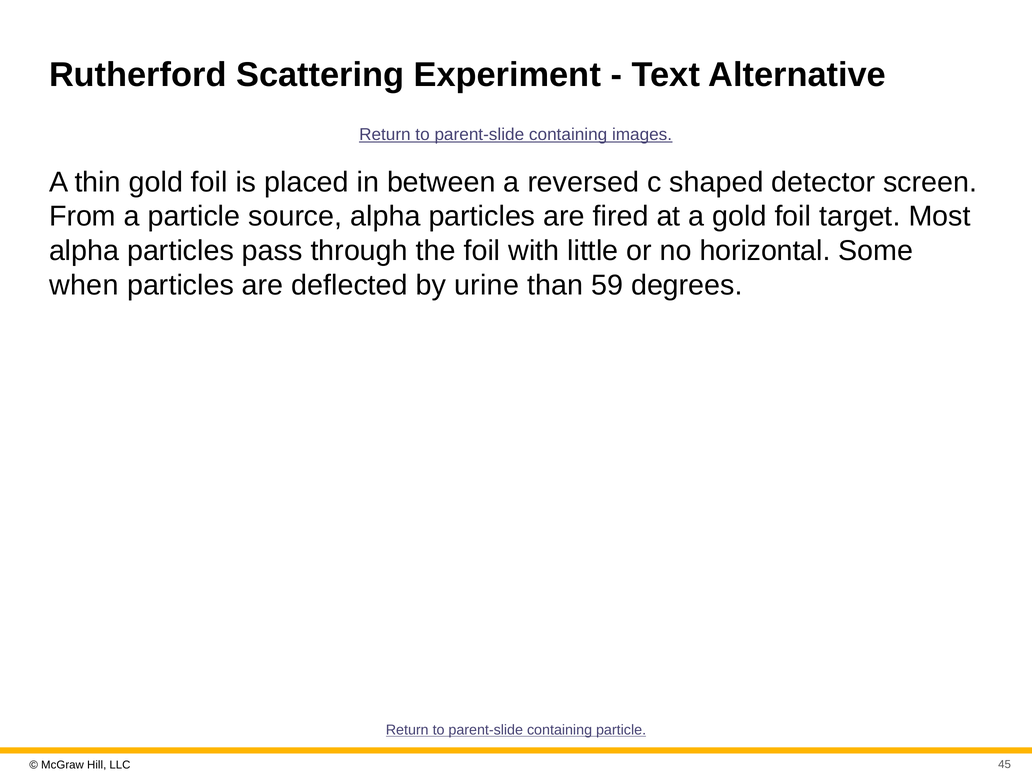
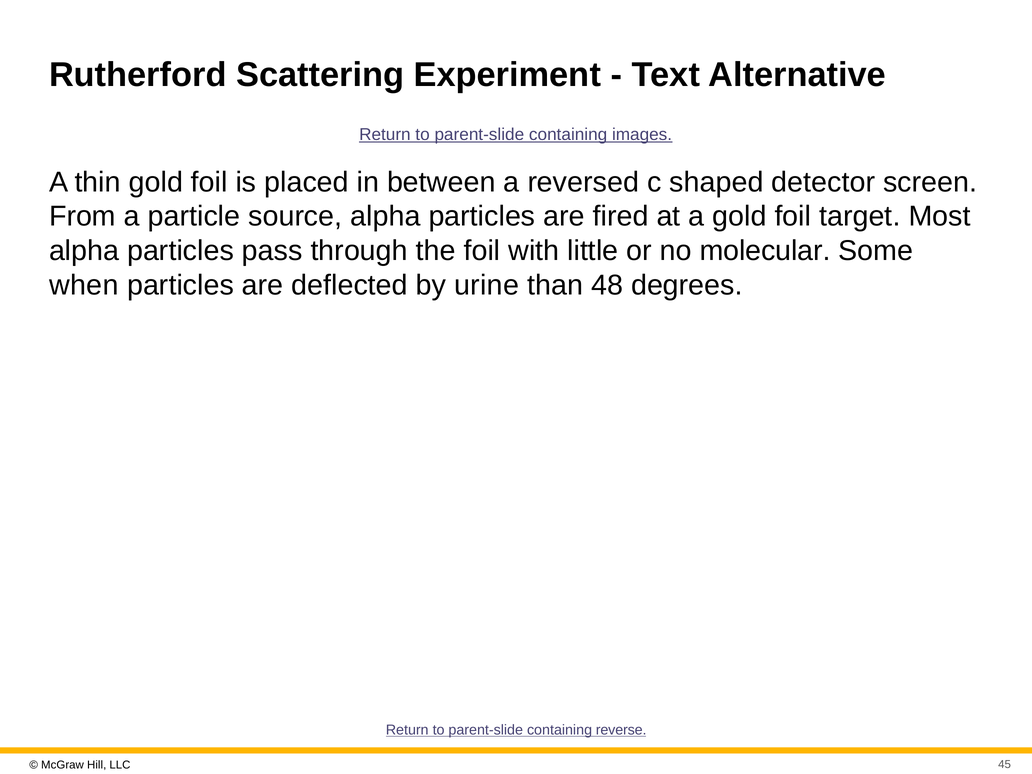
horizontal: horizontal -> molecular (765, 251)
59: 59 -> 48 (607, 285)
containing particle: particle -> reverse (621, 730)
